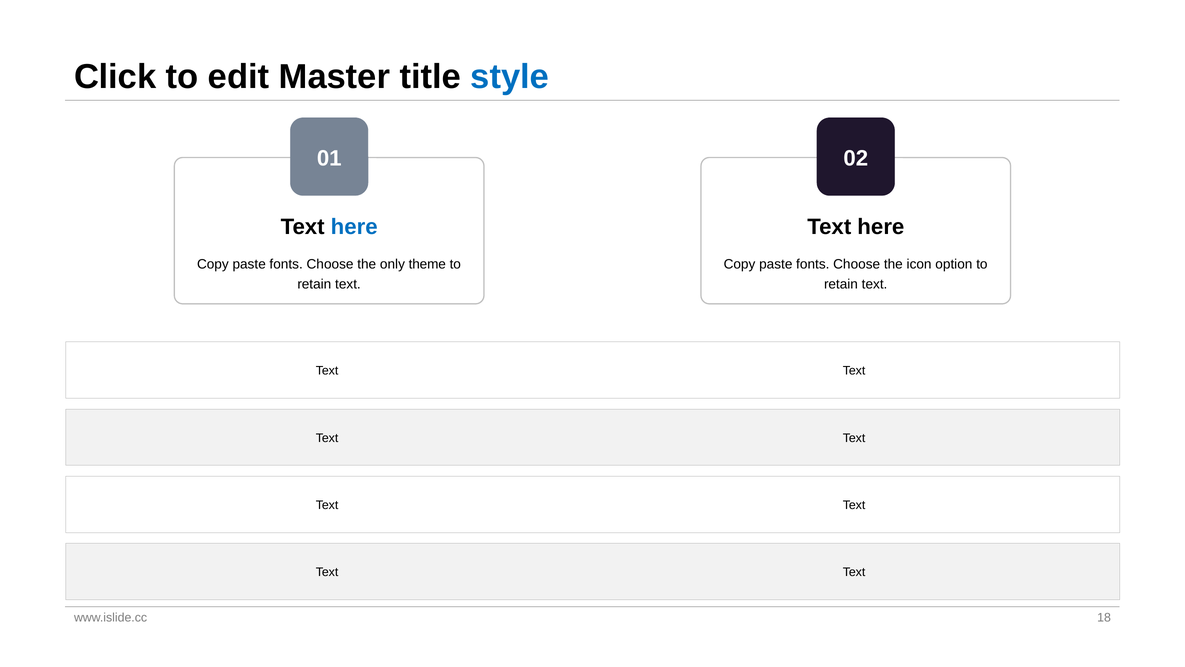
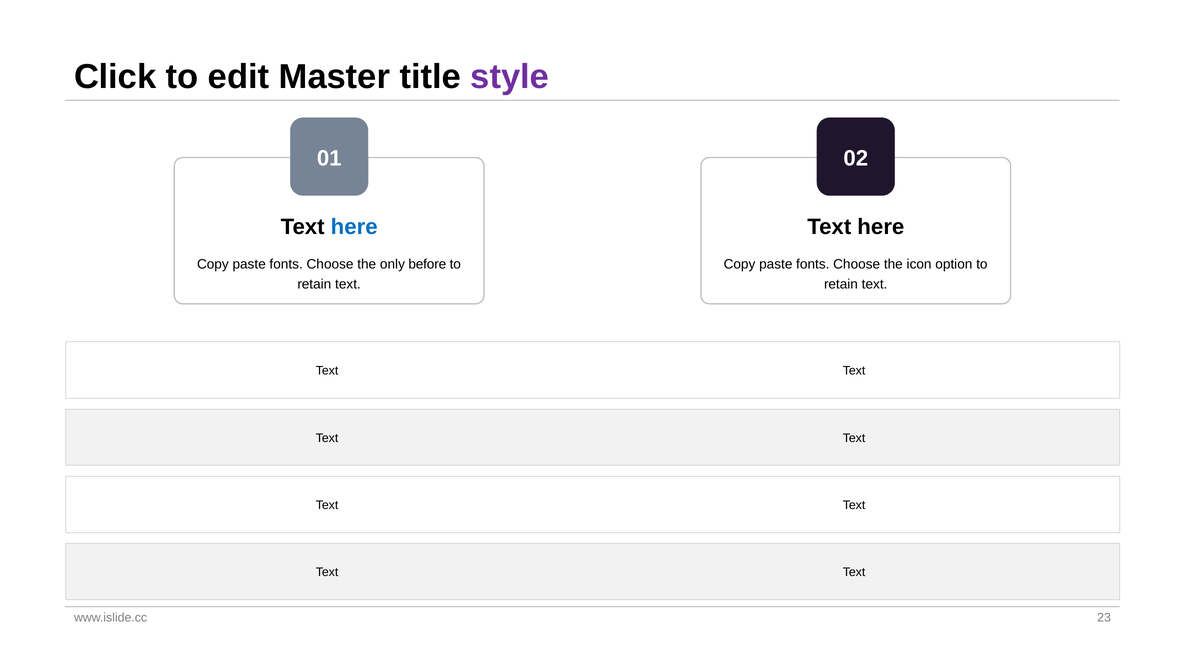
style colour: blue -> purple (510, 77)
theme: theme -> before (427, 264)
18: 18 -> 23 (1104, 617)
